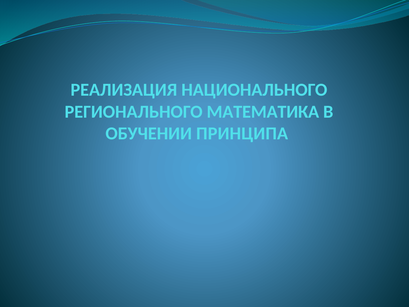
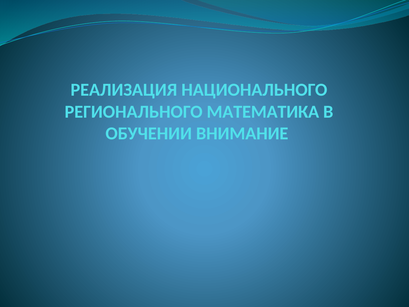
ПРИНЦИПА: ПРИНЦИПА -> ВНИМАНИЕ (242, 133)
